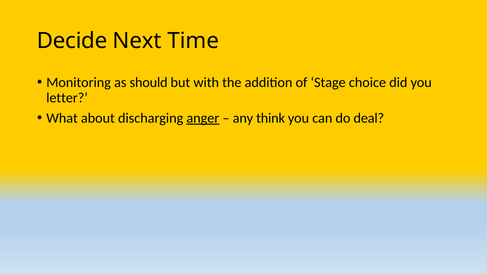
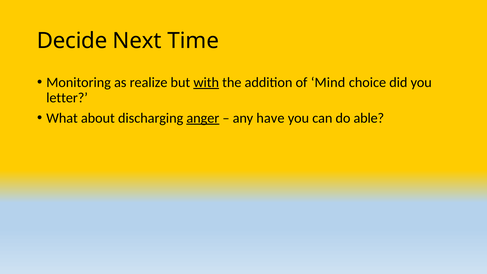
should: should -> realize (149, 82)
with underline: none -> present (206, 82)
Stage: Stage -> Mind (328, 82)
think: think -> have (270, 118)
deal: deal -> able (369, 118)
